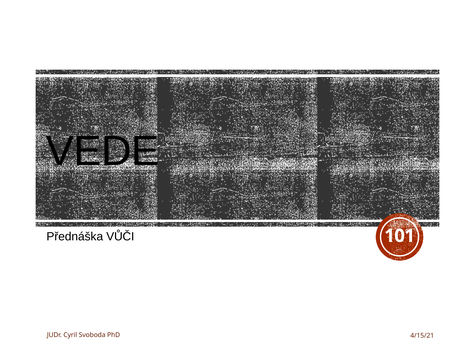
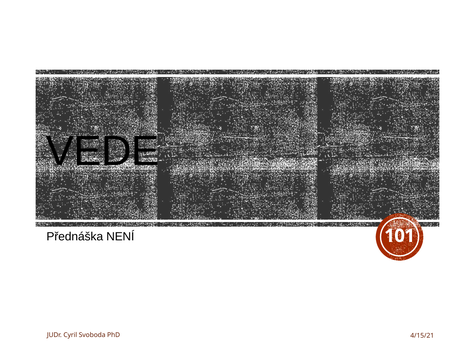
VŮČI: VŮČI -> NENÍ (120, 237)
